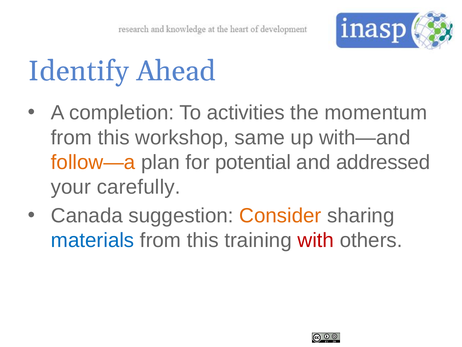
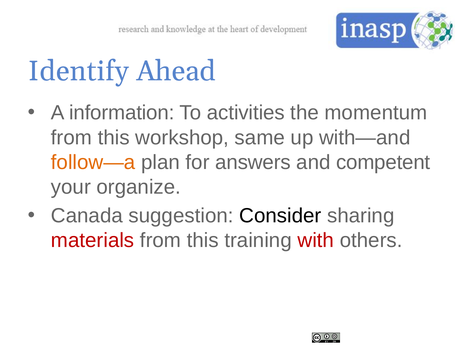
completion: completion -> information (122, 113)
potential: potential -> answers (253, 162)
addressed: addressed -> competent (383, 162)
carefully: carefully -> organize (139, 187)
Consider colour: orange -> black (280, 215)
materials colour: blue -> red (93, 240)
